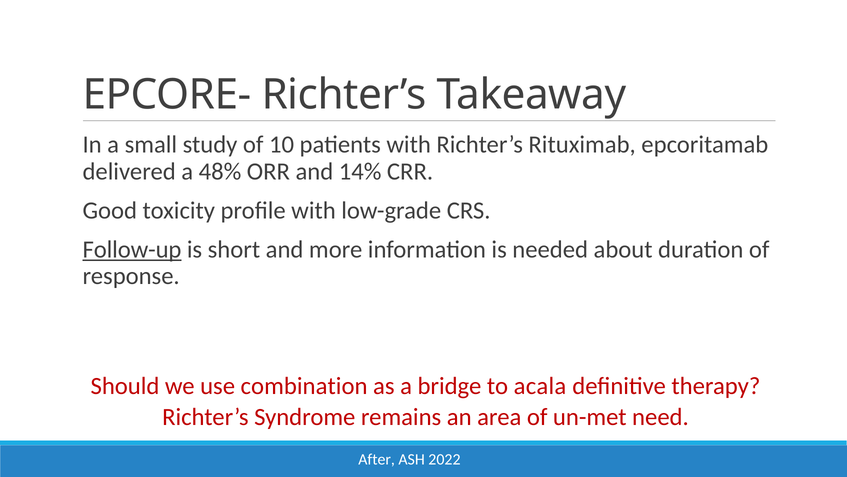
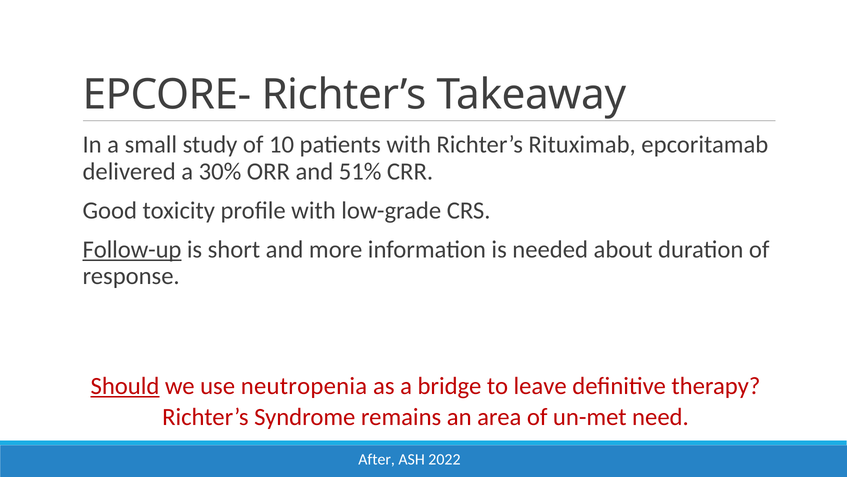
48%: 48% -> 30% (220, 171)
14%: 14% -> 51% (360, 171)
Should underline: none -> present (125, 386)
combination: combination -> neutropenia (304, 386)
acala: acala -> leave (540, 386)
